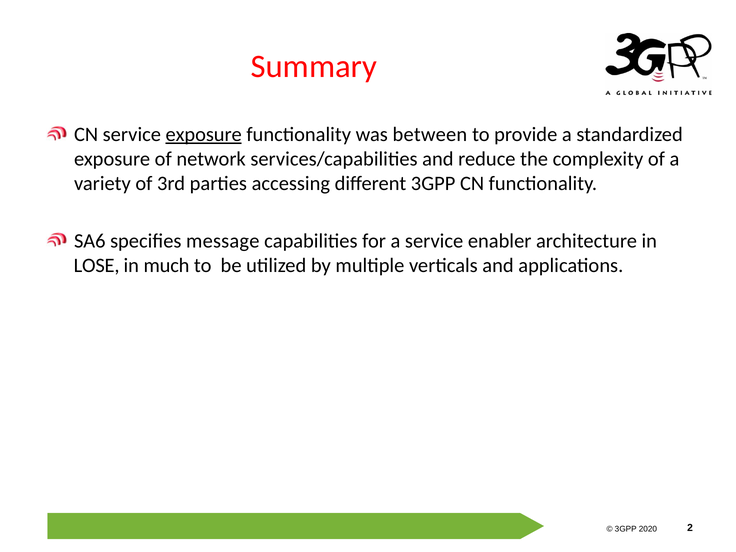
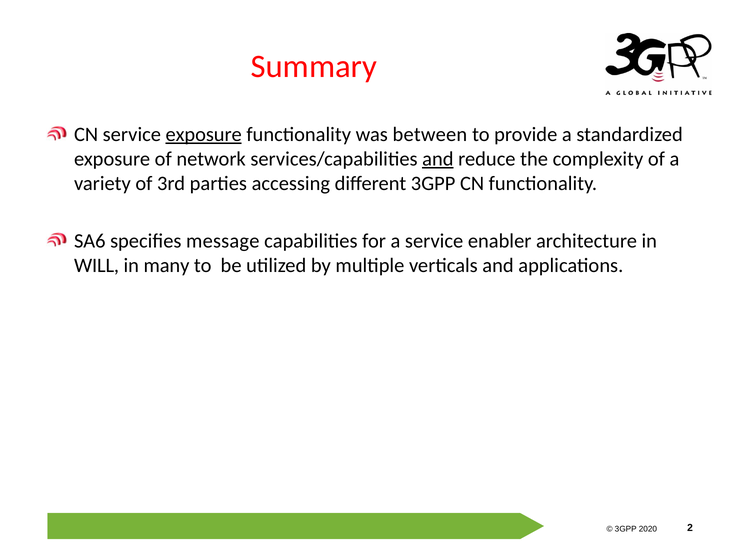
and underline: none -> present (438, 159)
LOSE: LOSE -> WILL (97, 265)
much: much -> many (166, 265)
